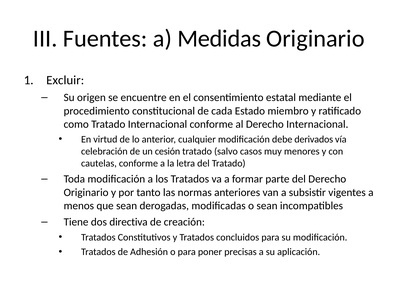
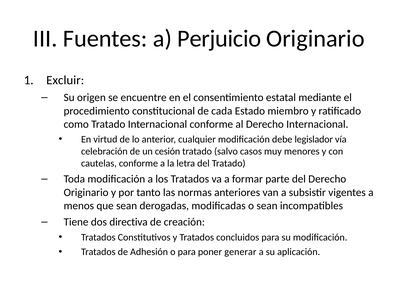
Medidas: Medidas -> Perjuicio (219, 39)
derivados: derivados -> legislador (314, 139)
precisas: precisas -> generar (240, 251)
